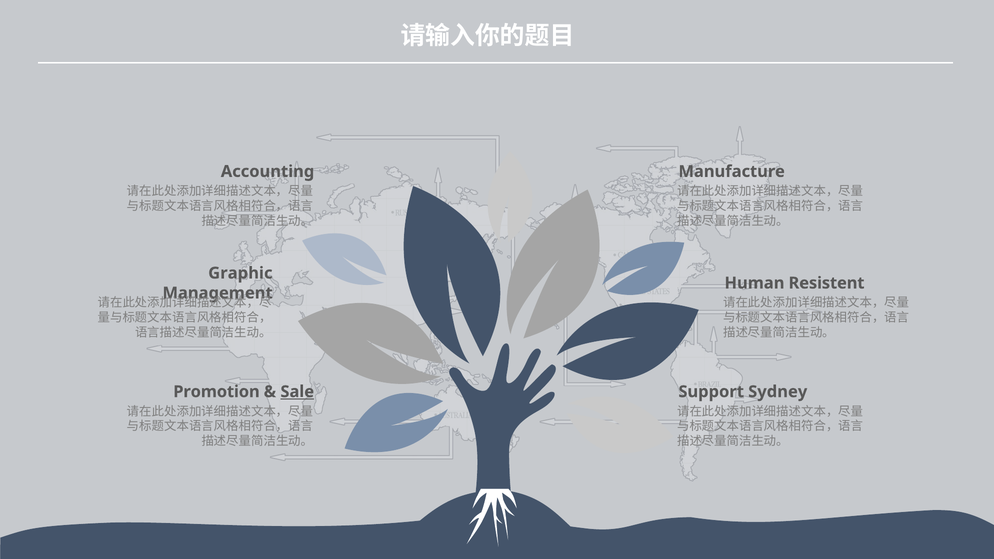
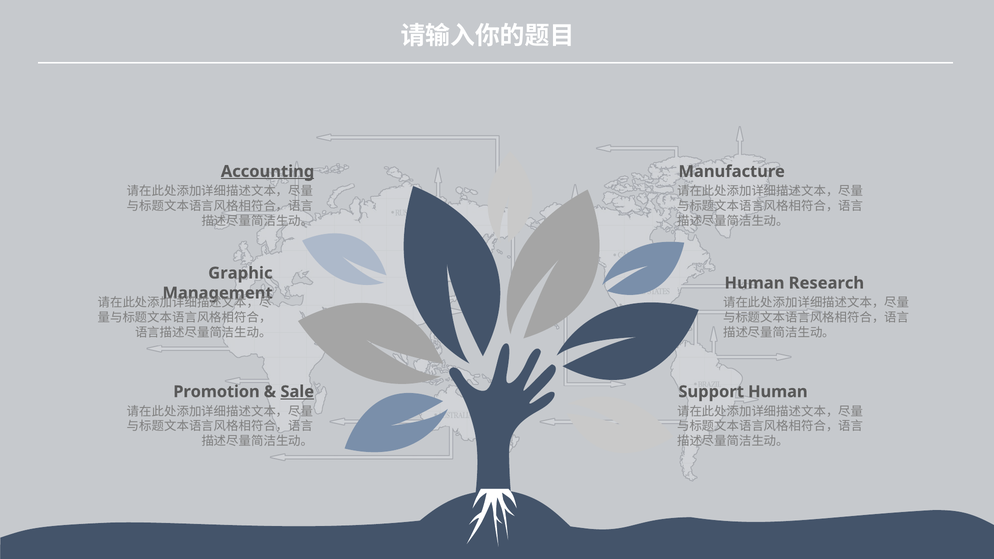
Accounting underline: none -> present (268, 172)
Resistent: Resistent -> Research (826, 283)
Support Sydney: Sydney -> Human (778, 392)
